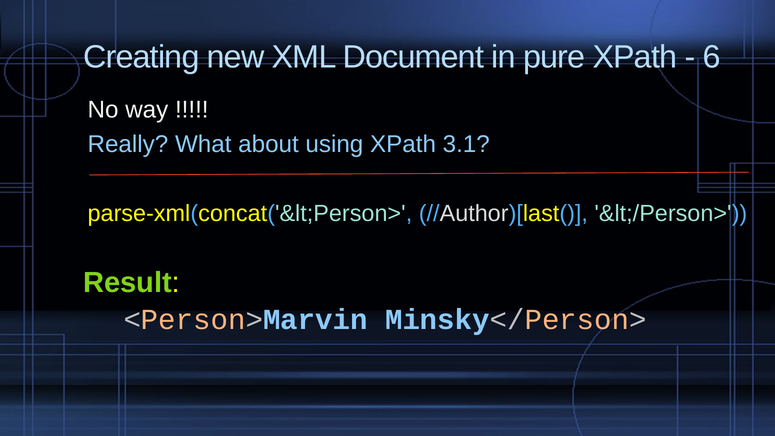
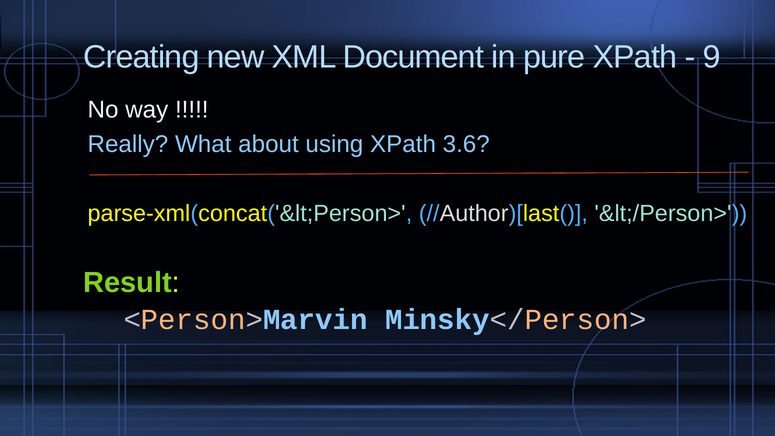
6: 6 -> 9 (712, 57)
3.1: 3.1 -> 3.6 (466, 144)
